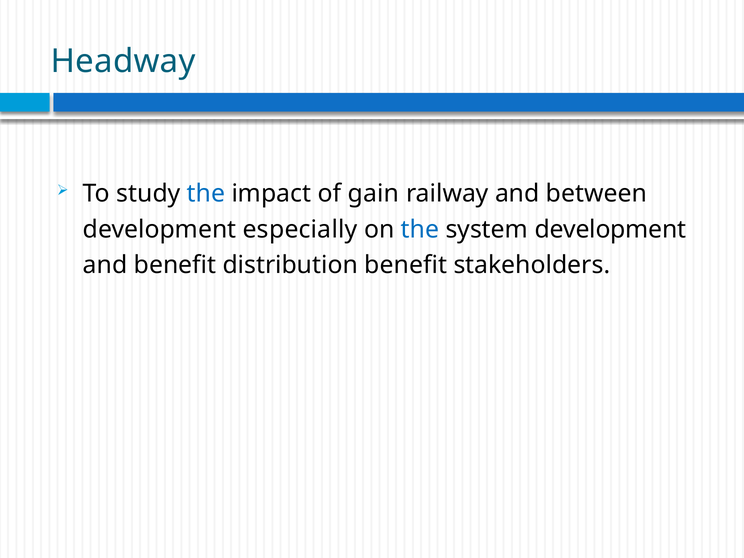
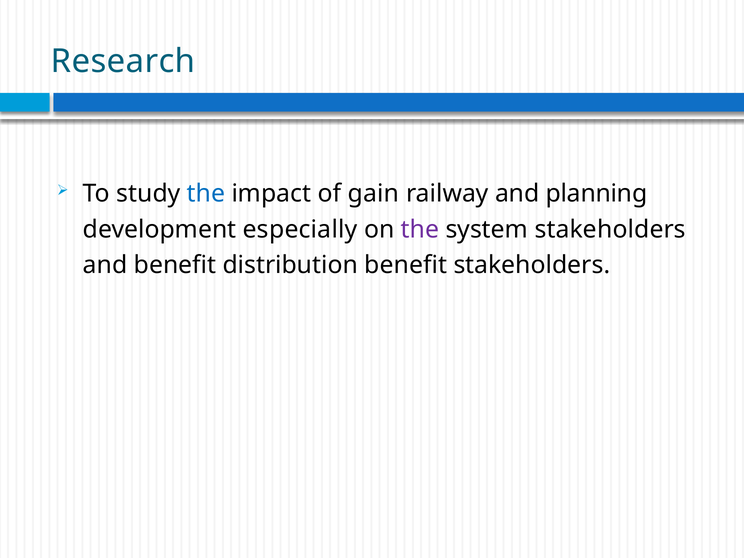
Headway: Headway -> Research (123, 61)
between: between -> planning (597, 194)
the colour: blue -> purple (420, 229)
system development: development -> stakeholders (610, 229)
